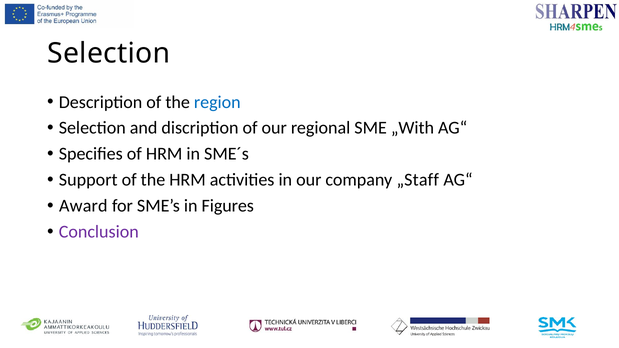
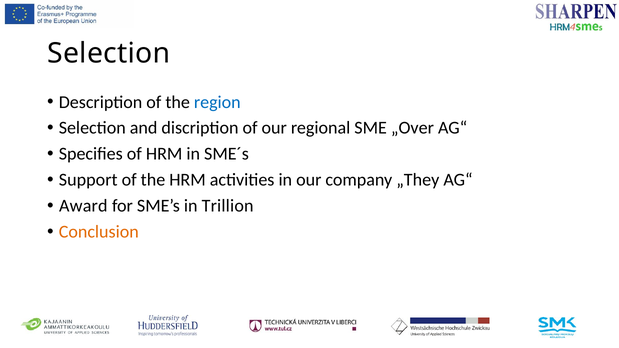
„With: „With -> „Over (412, 128)
„Staff: „Staff -> „They (418, 180)
Figures: Figures -> Trillion (228, 206)
Conclusion colour: purple -> orange (99, 232)
